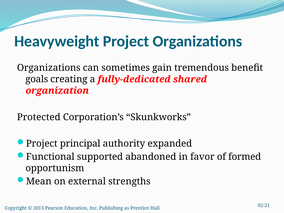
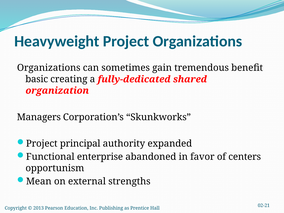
goals: goals -> basic (37, 79)
Protected: Protected -> Managers (39, 117)
supported: supported -> enterprise (100, 157)
formed: formed -> centers (245, 157)
